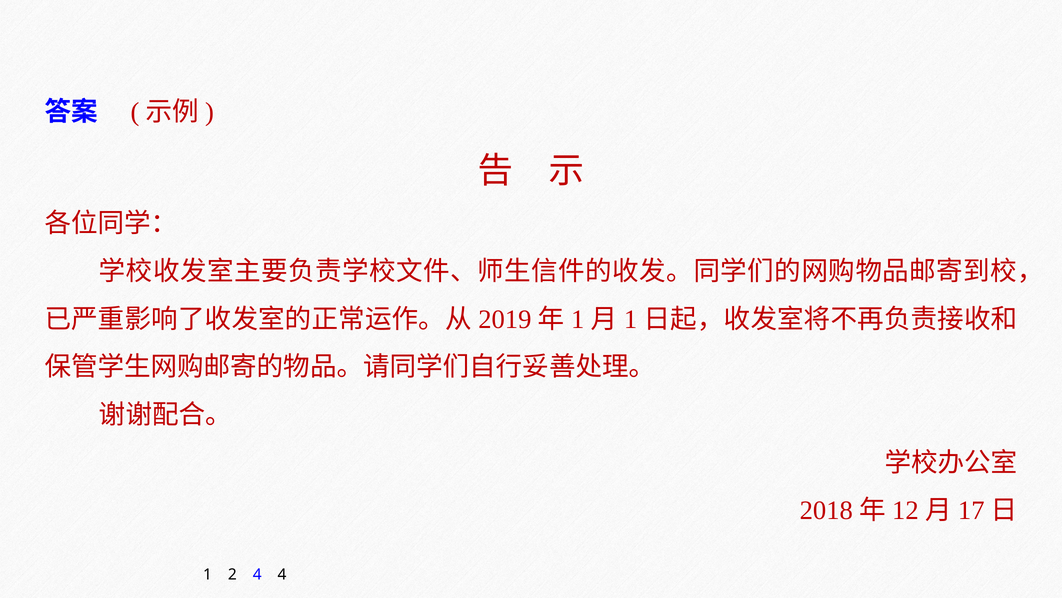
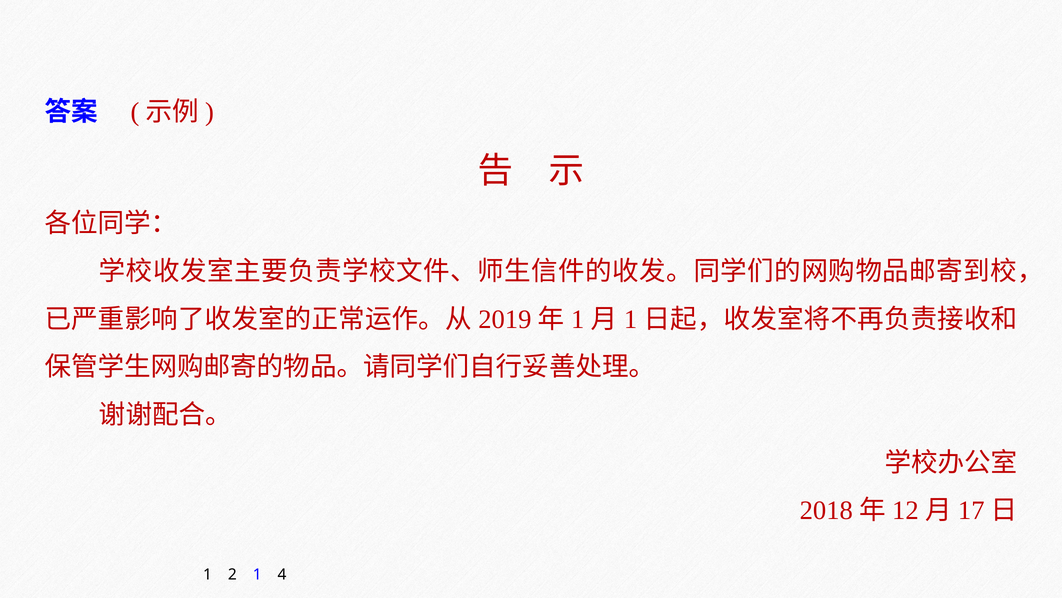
2 4: 4 -> 1 (257, 574)
